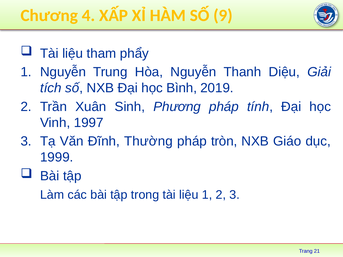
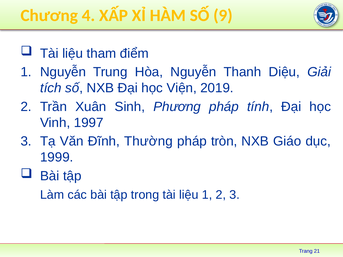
phẩy: phẩy -> điểm (134, 54)
Bình: Bình -> Viện (182, 88)
